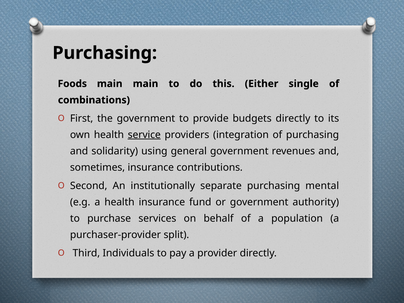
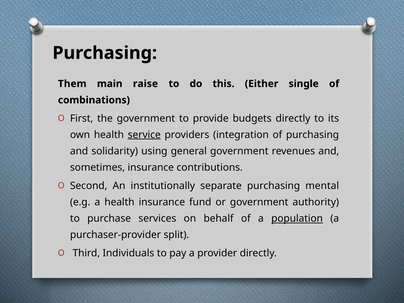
Foods: Foods -> Them (72, 84)
main main: main -> raise (145, 84)
population underline: none -> present (297, 219)
